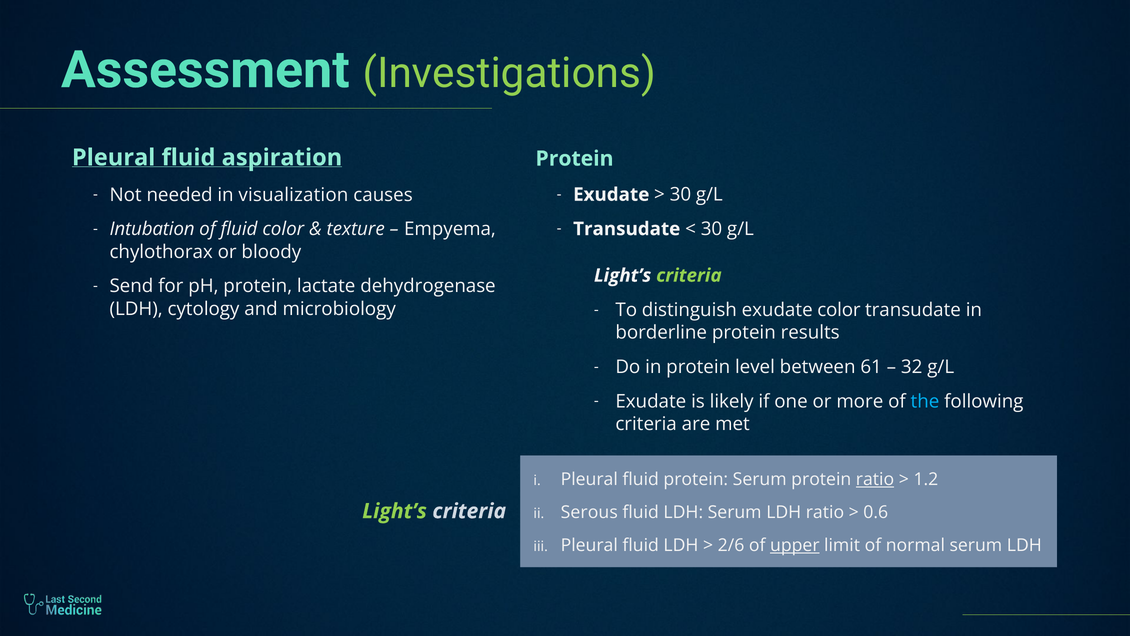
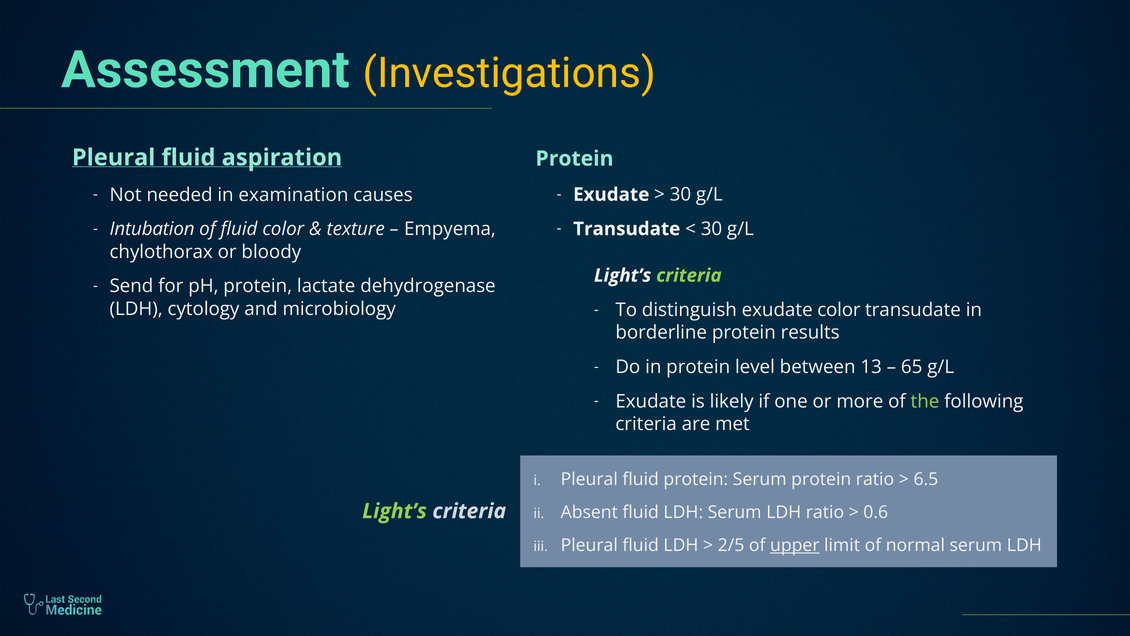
Investigations colour: light green -> yellow (509, 73)
visualization: visualization -> examination (293, 195)
61: 61 -> 13 (871, 367)
32: 32 -> 65 (912, 367)
the colour: light blue -> light green (925, 401)
ratio underline: present -> none (875, 479)
1.2: 1.2 -> 6.5 (926, 479)
Serous: Serous -> Absent (589, 512)
2/6: 2/6 -> 2/5 (731, 545)
